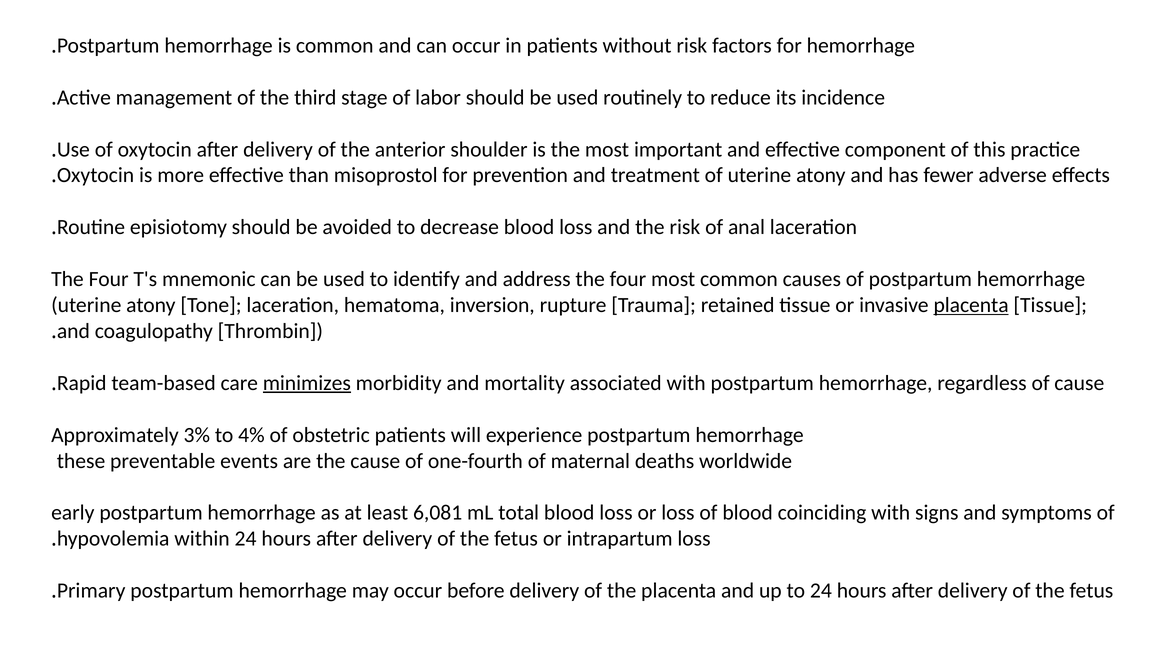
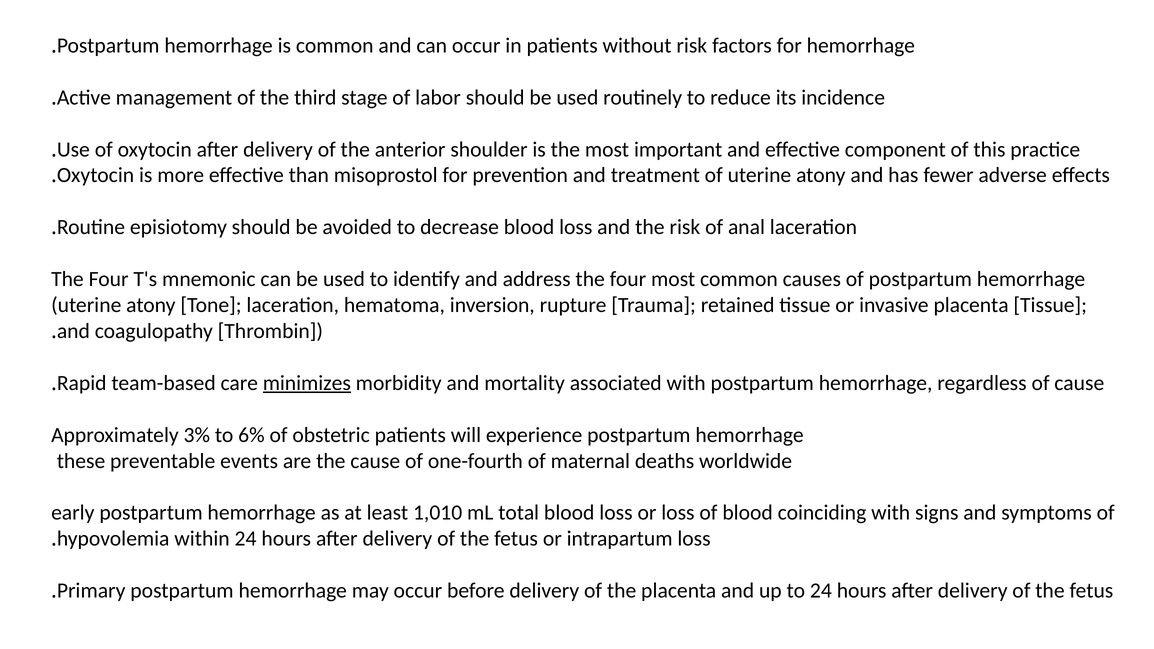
placenta underline: present -> none (971, 305)
4%: 4% -> 6% (251, 435)
6,081: 6,081 -> 1,010 (438, 513)
